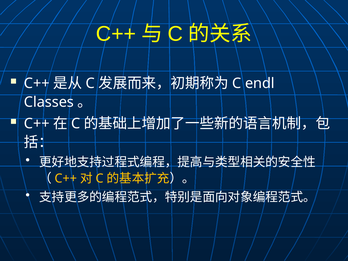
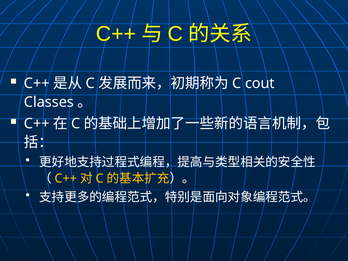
endl: endl -> cout (260, 83)
